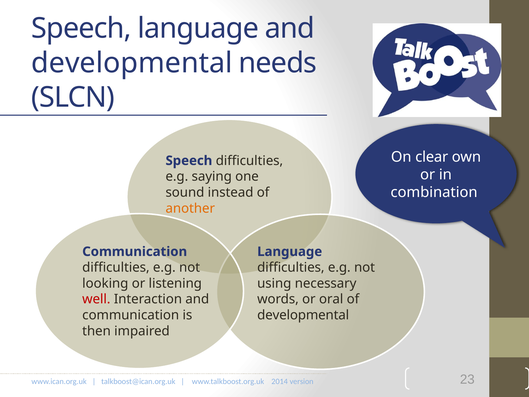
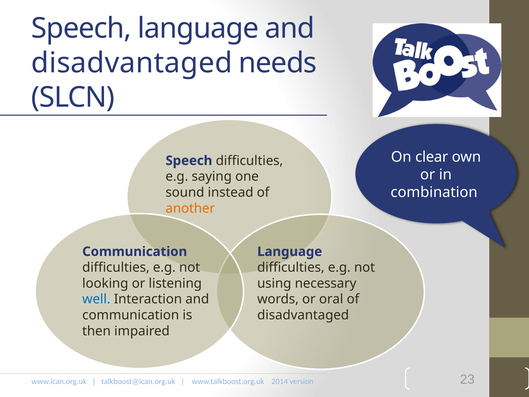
developmental: developmental -> disadvantaged (132, 63)
well colour: red -> blue (96, 299)
developmental: developmental -> disadvantaged (303, 315)
